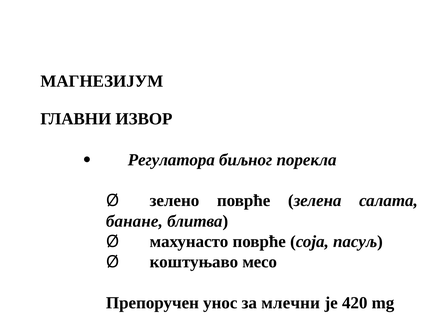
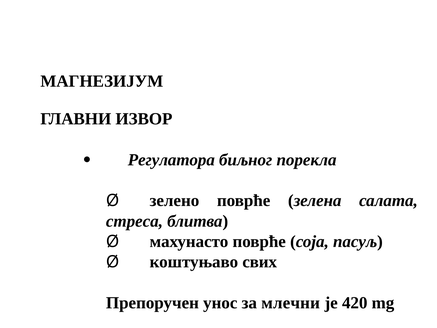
банане: банане -> стреса (134, 221)
месо: месо -> свих (260, 262)
